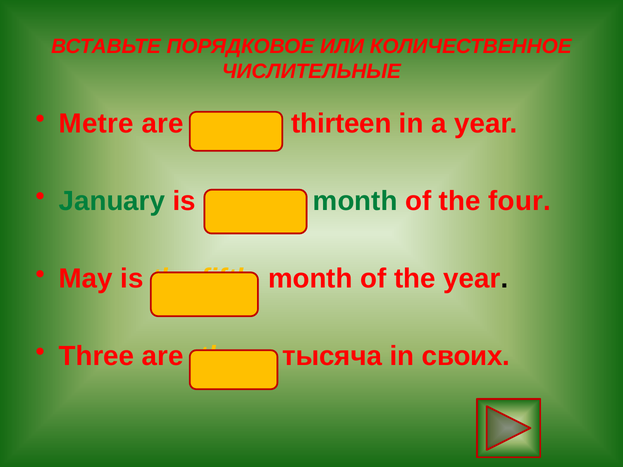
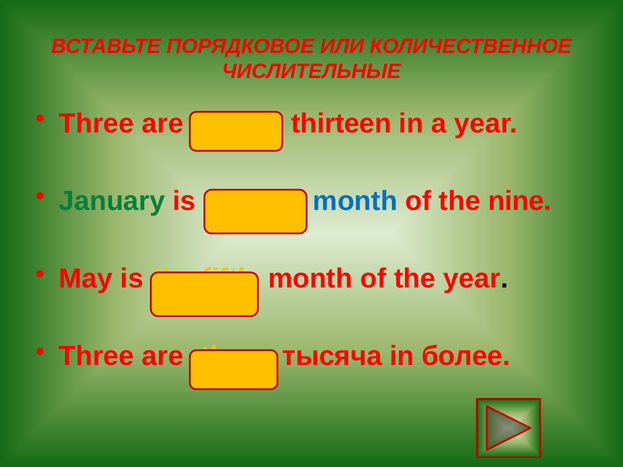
Metre: Metre -> Three (96, 124)
month colour: green -> blue (355, 201)
four: four -> nine (520, 201)
своих: своих -> более (466, 357)
